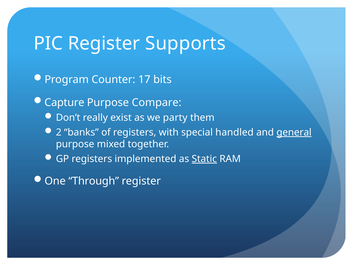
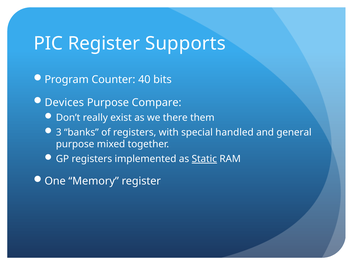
17: 17 -> 40 (144, 80)
Capture: Capture -> Devices (64, 102)
party: party -> there (175, 118)
2: 2 -> 3 (59, 132)
general underline: present -> none (294, 132)
Through: Through -> Memory (94, 181)
